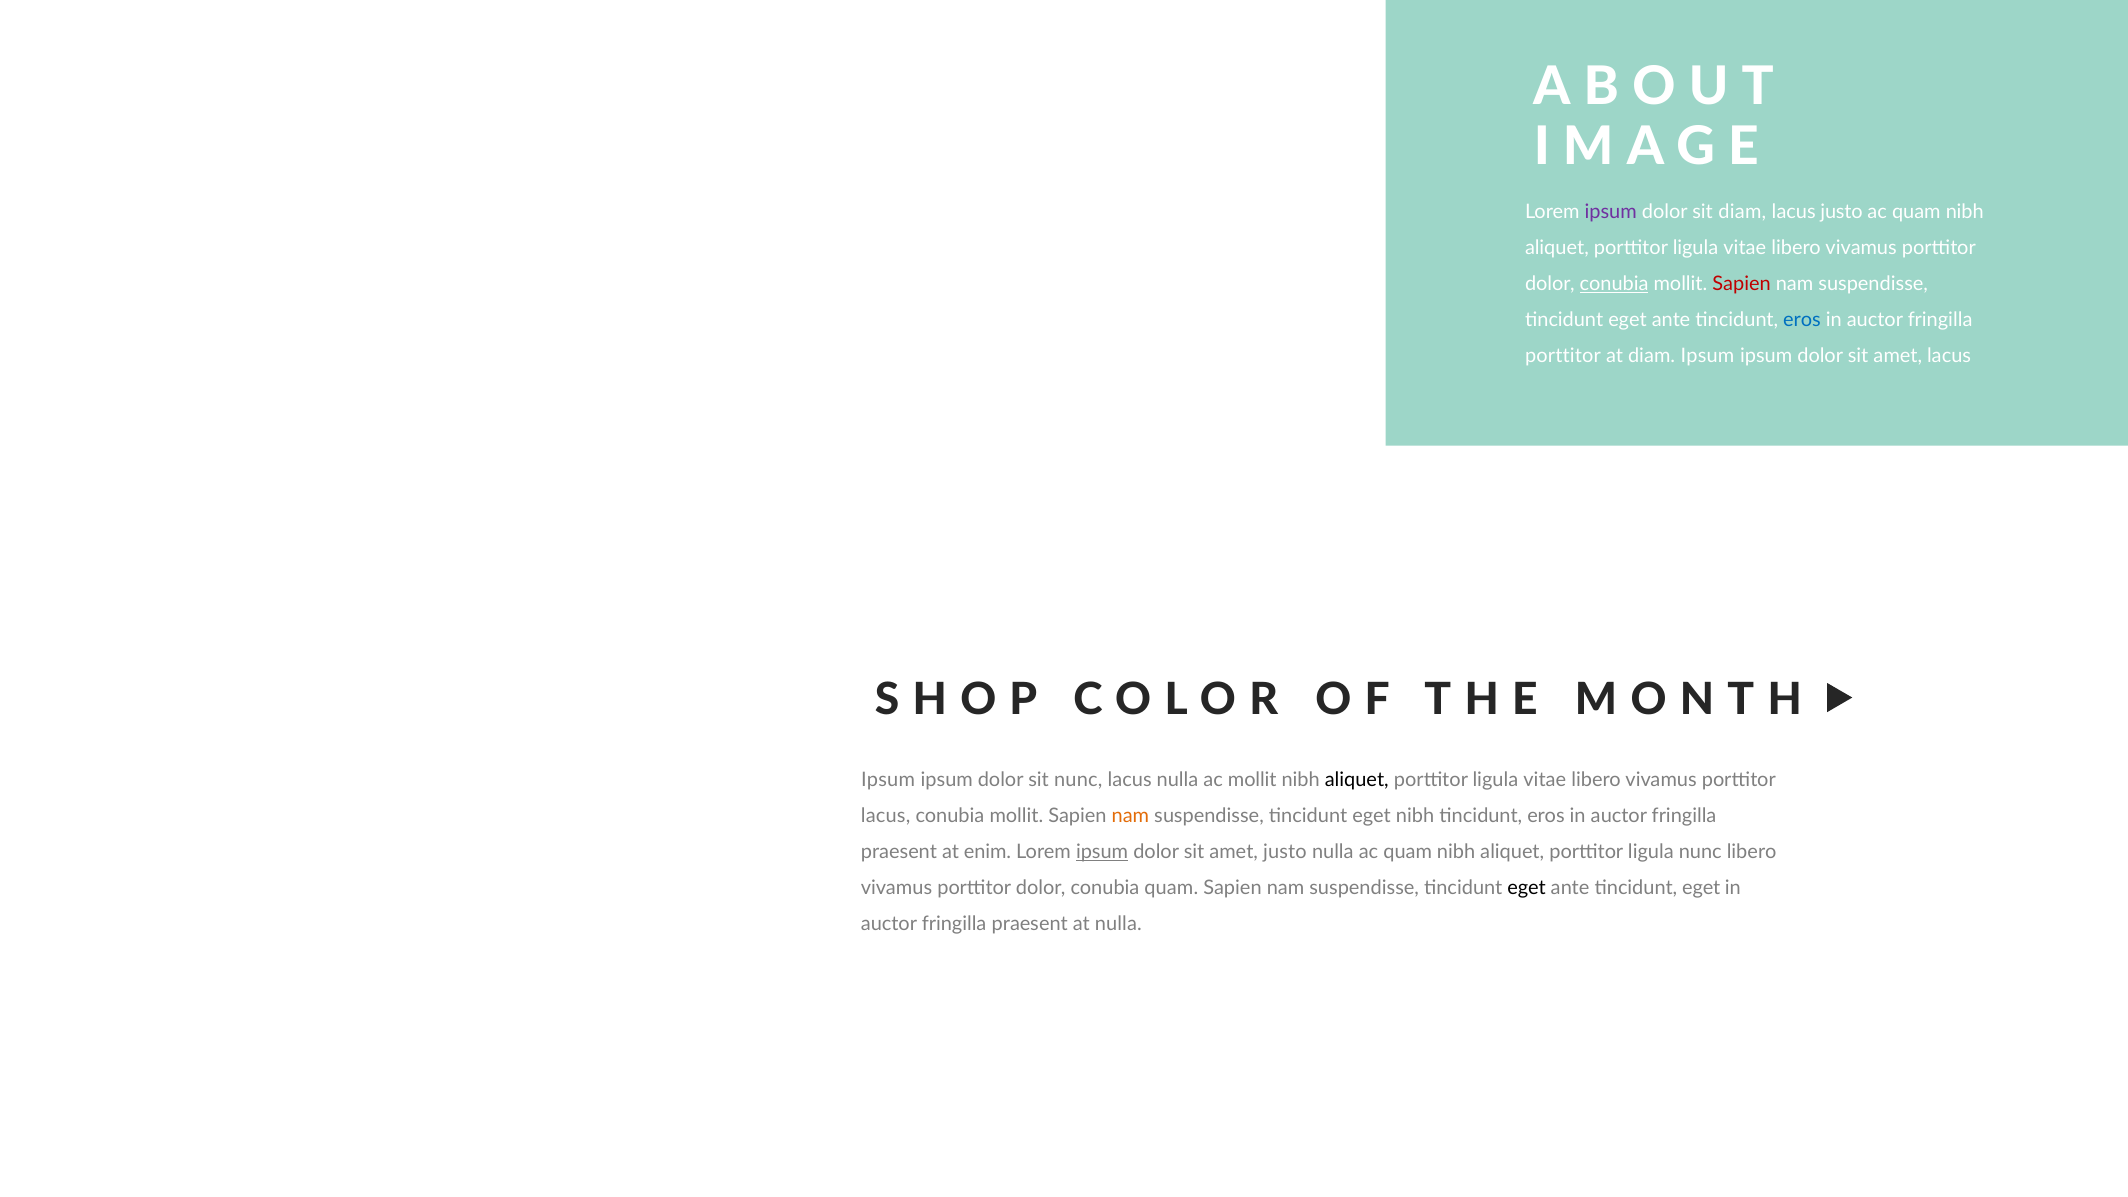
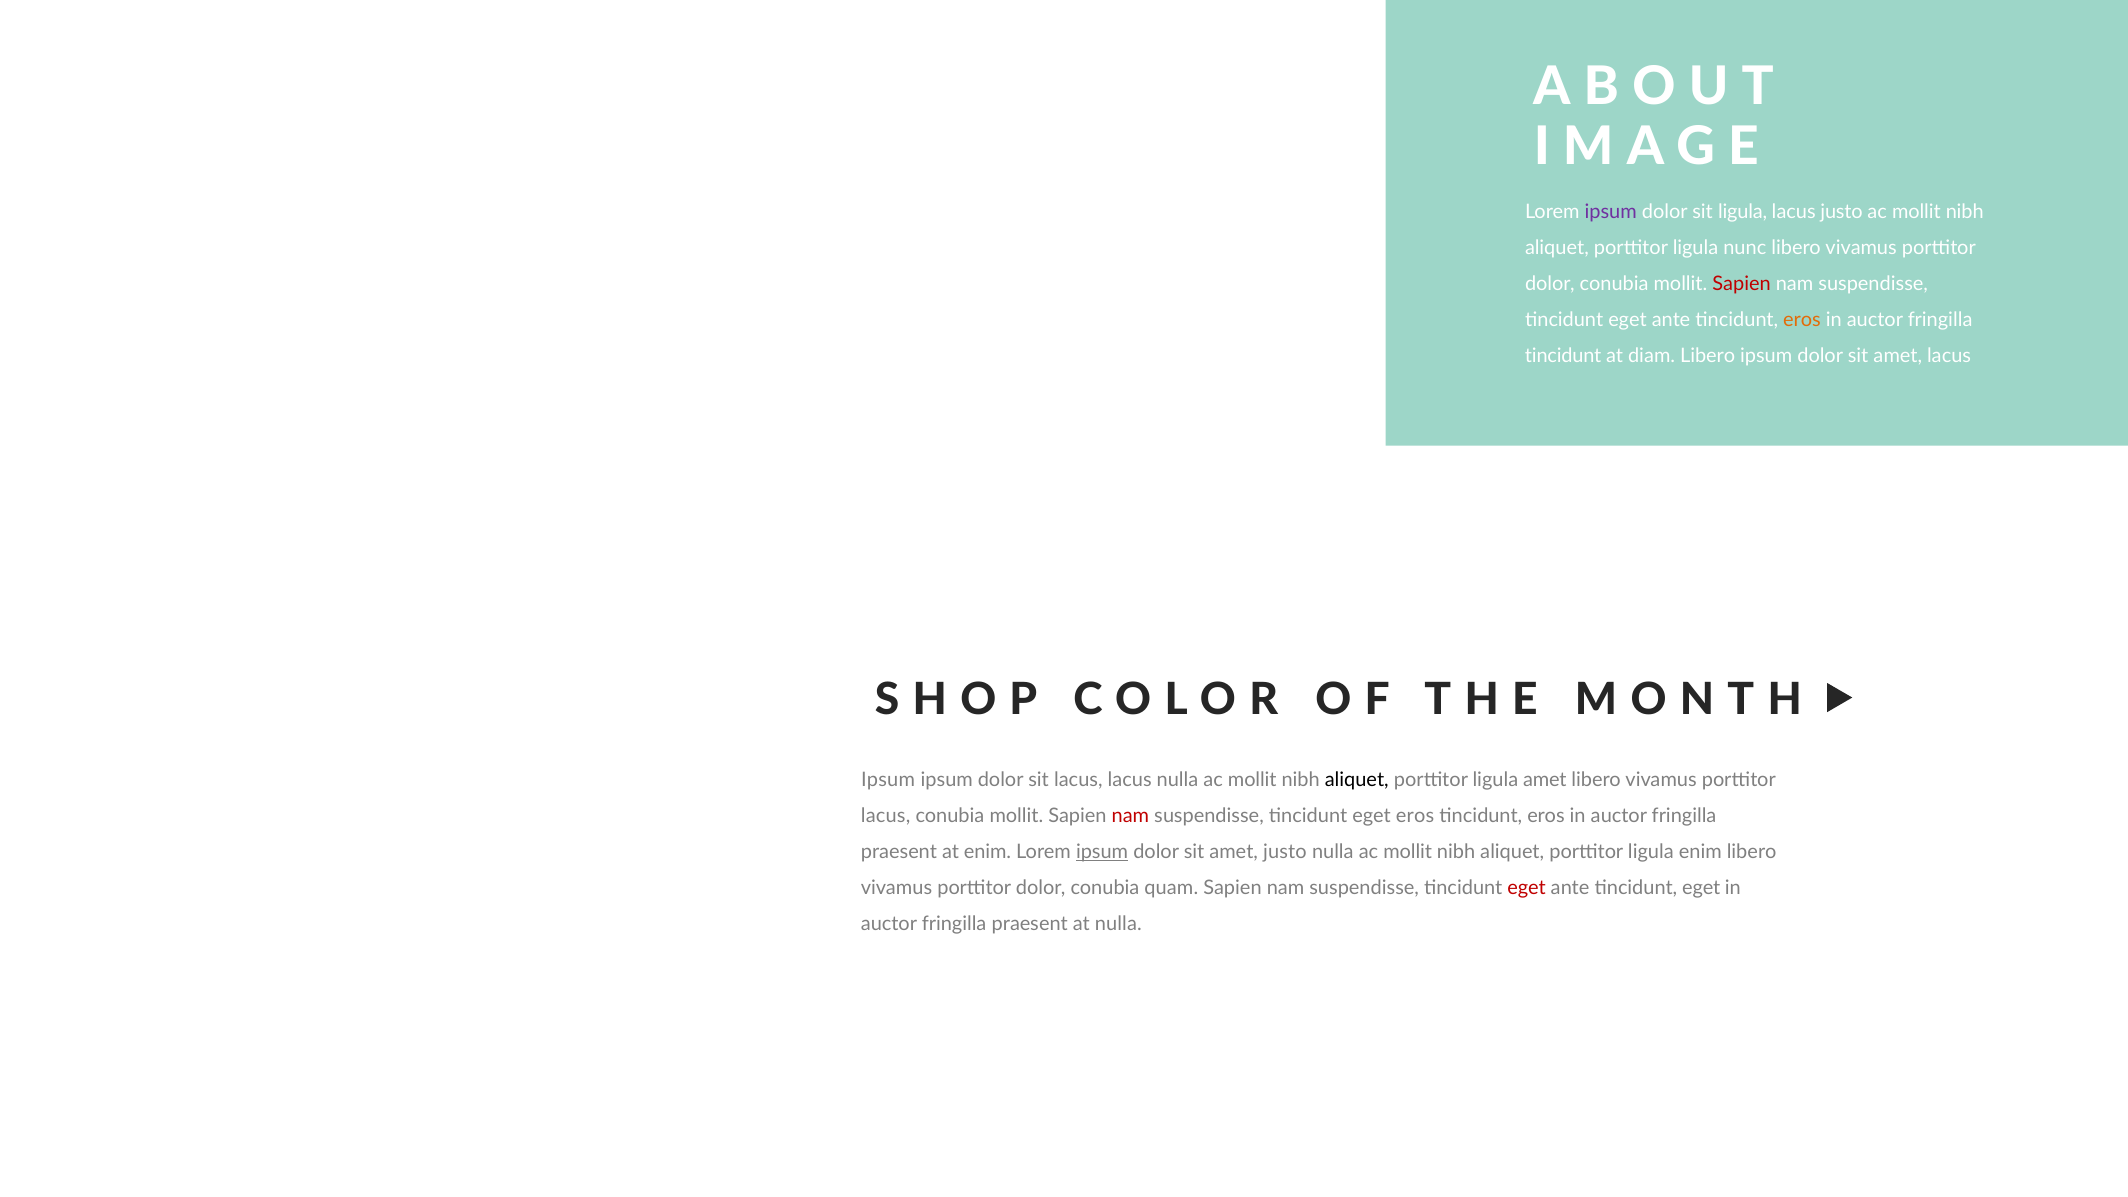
sit diam: diam -> ligula (1743, 212)
quam: quam -> mollit (1916, 212)
vitae: vitae -> nunc (1745, 248)
conubia underline: present -> none (1614, 284)
eros colour: blue -> orange (1802, 320)
porttitor: porttitor -> tincidunt (1563, 356)
diam Ipsum: Ipsum -> Libero (1708, 356)
sit nunc: nunc -> lacus (1078, 780)
vitae: vitae -> amet (1545, 780)
nam colour: orange -> red (1130, 816)
eget nibh: nibh -> eros (1415, 816)
quam: quam -> mollit (1408, 852)
ligula nunc: nunc -> enim (1700, 852)
eget colour: black -> red (1527, 888)
